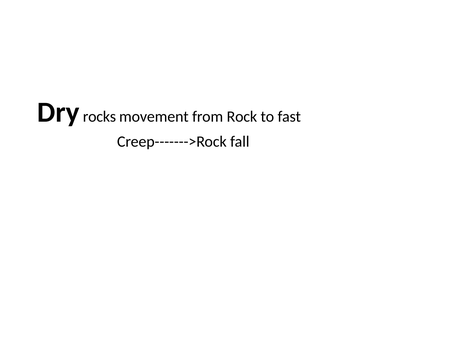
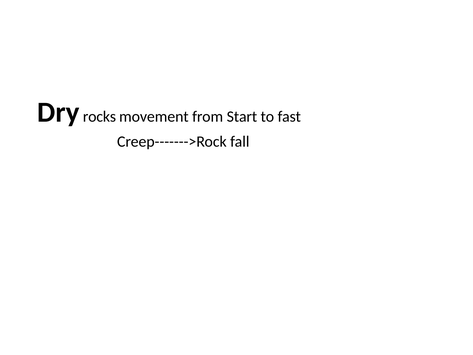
Rock: Rock -> Start (242, 117)
